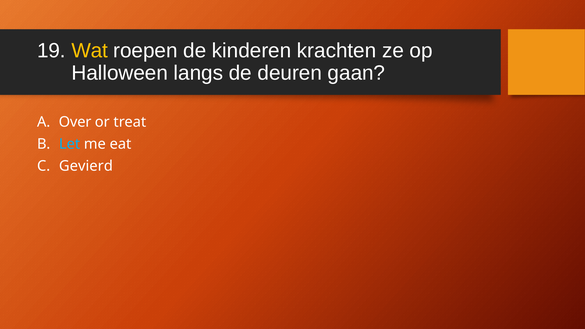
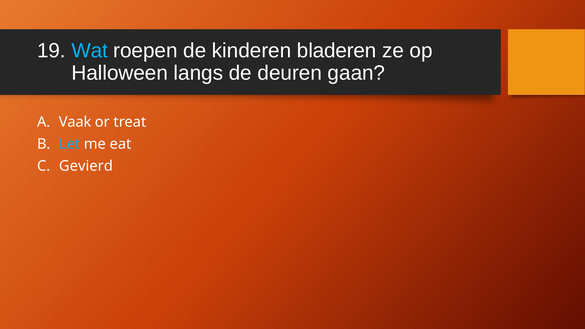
Wat colour: yellow -> light blue (90, 51)
krachten: krachten -> bladeren (337, 51)
Over: Over -> Vaak (75, 122)
